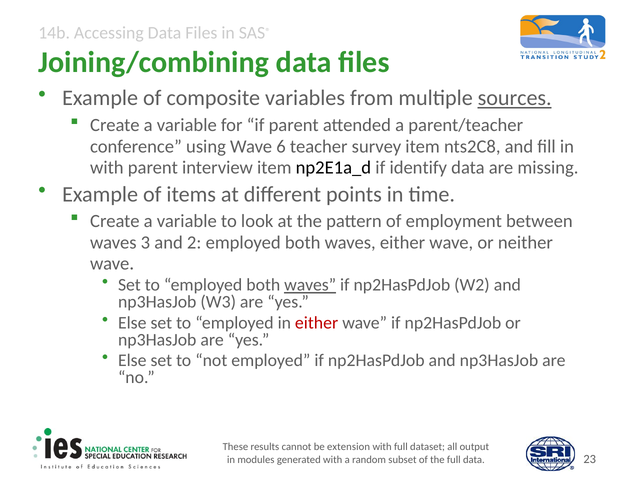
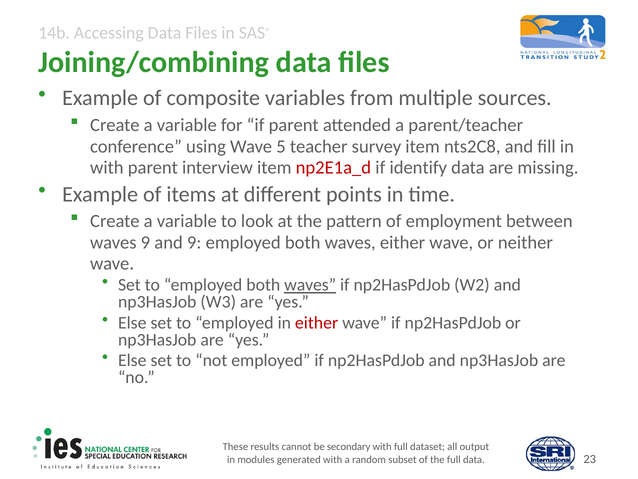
sources underline: present -> none (515, 98)
6: 6 -> 5 (281, 146)
np2E1a_d colour: black -> red (333, 167)
waves 3: 3 -> 9 (145, 242)
and 2: 2 -> 9 (194, 242)
extension: extension -> secondary (349, 446)
